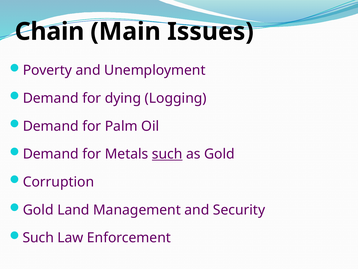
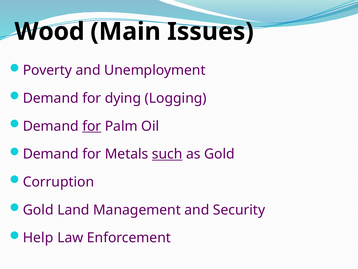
Chain: Chain -> Wood (50, 32)
for underline: none -> present (92, 126)
Such: Such -> Help (38, 237)
